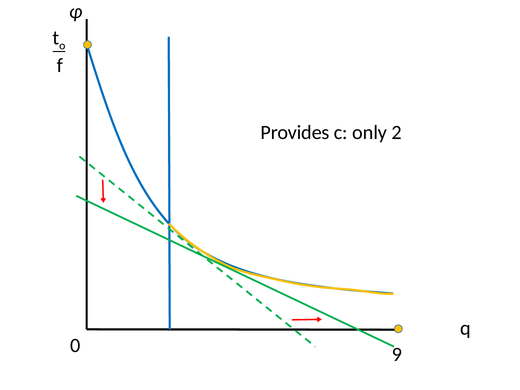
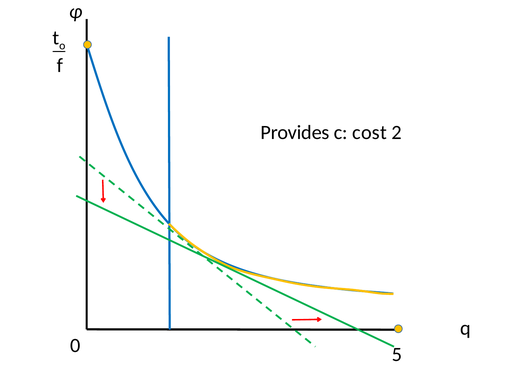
only: only -> cost (370, 132)
9: 9 -> 5 (397, 354)
